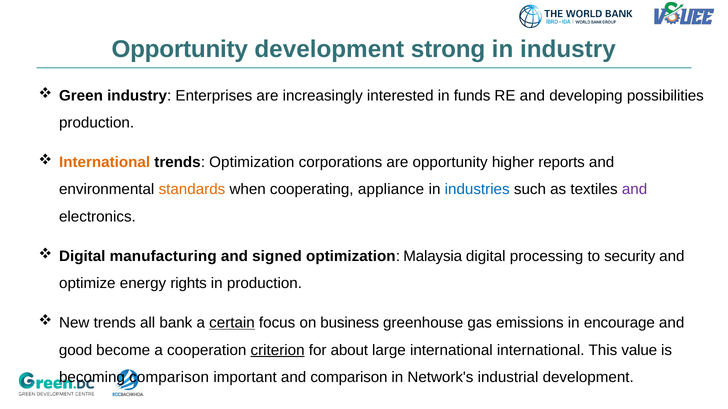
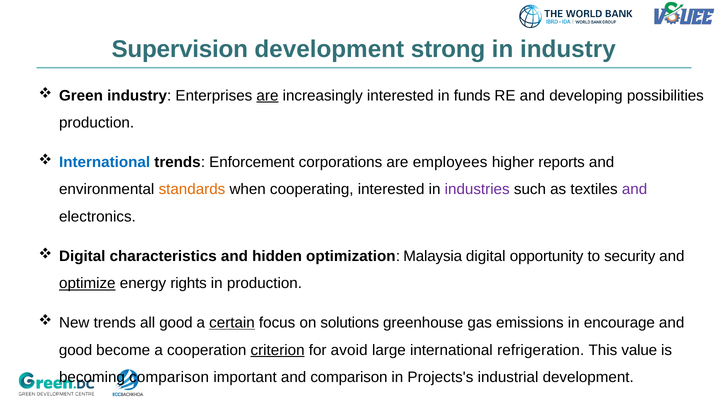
Opportunity: Opportunity -> Supervision (180, 49)
are underline: none -> present (267, 96)
International colour: orange -> blue (105, 162)
trends Optimization: Optimization -> Enforcement (252, 162)
are opportunity: opportunity -> employees (450, 162)
cooperating appliance: appliance -> interested (391, 190)
industries colour: blue -> purple (477, 190)
manufacturing: manufacturing -> characteristics (163, 256)
signed: signed -> hidden (277, 256)
processing: processing -> opportunity (547, 256)
optimize underline: none -> present (87, 284)
all bank: bank -> good (176, 323)
business: business -> solutions (350, 323)
about: about -> avoid (349, 350)
international international: international -> refrigeration (541, 350)
Network's: Network's -> Projects's (440, 378)
